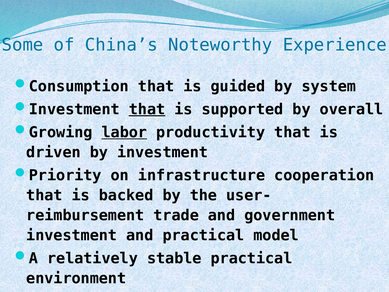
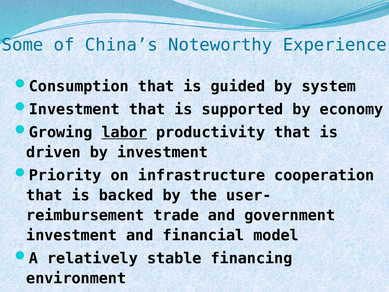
that underline: present -> none (147, 109)
overall: overall -> economy (351, 109)
and practical: practical -> financial (203, 235)
stable practical: practical -> financing (252, 258)
